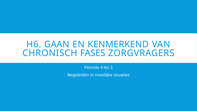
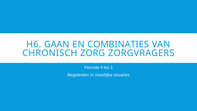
KENMERKEND: KENMERKEND -> COMBINATIES (118, 44)
FASES: FASES -> ZORG (93, 53)
